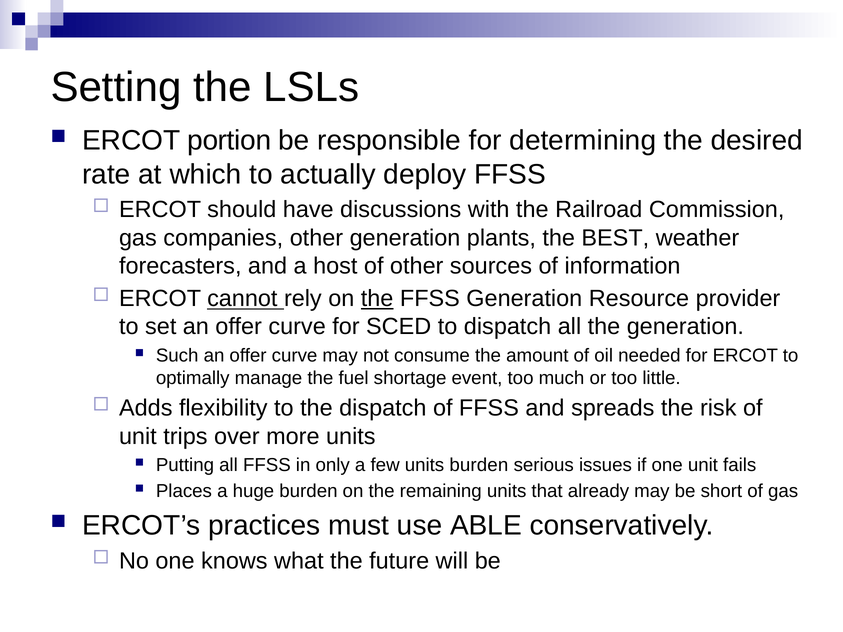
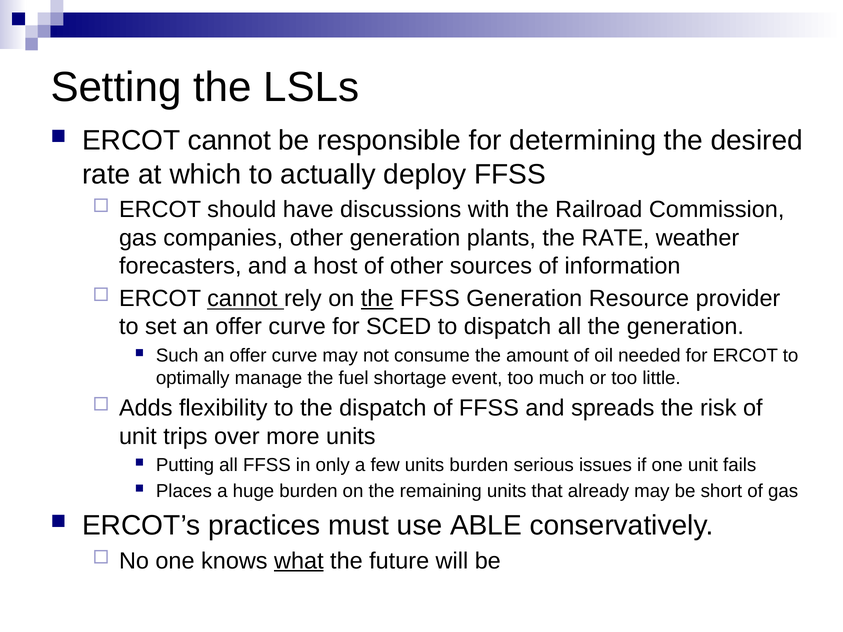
portion: portion -> cannot (229, 141)
the BEST: BEST -> RATE (615, 238)
what underline: none -> present (299, 561)
